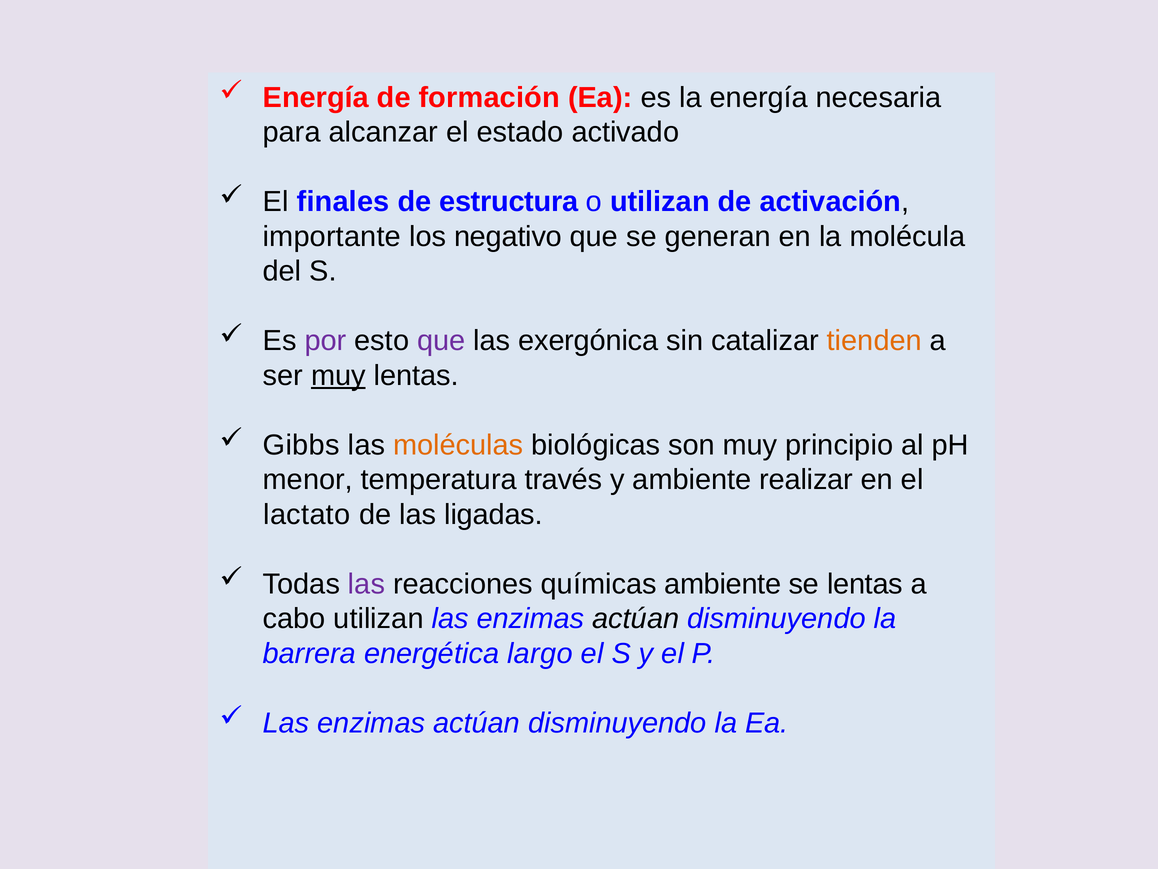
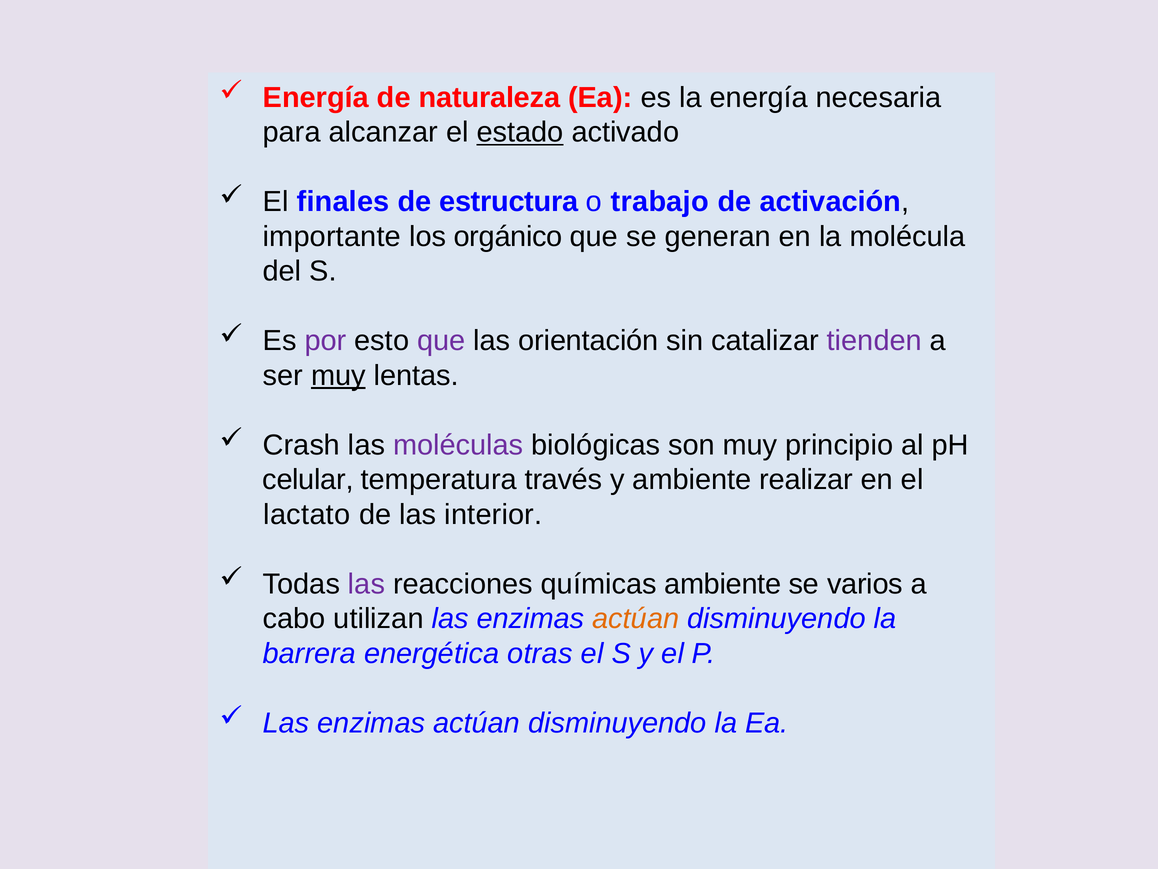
formación: formación -> naturaleza (489, 97)
estado underline: none -> present (520, 132)
o utilizan: utilizan -> trabajo (660, 202)
negativo: negativo -> orgánico (508, 236)
exergónica: exergónica -> orientación (588, 341)
tienden colour: orange -> purple (874, 341)
Gibbs: Gibbs -> Crash (301, 445)
moléculas colour: orange -> purple (458, 445)
menor: menor -> celular (308, 480)
ligadas: ligadas -> interior (493, 514)
se lentas: lentas -> varios (865, 584)
actúan colour: black -> orange (636, 619)
largo: largo -> otras (540, 653)
